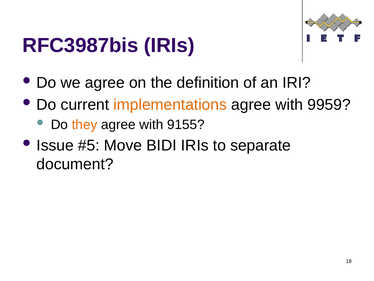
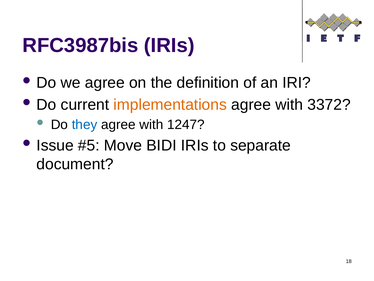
9959: 9959 -> 3372 (329, 104)
they colour: orange -> blue (85, 124)
9155: 9155 -> 1247 (186, 124)
